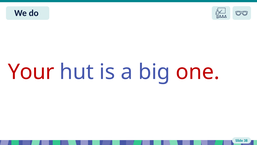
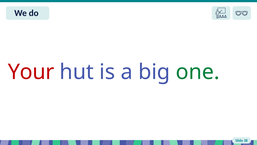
one colour: red -> green (198, 72)
